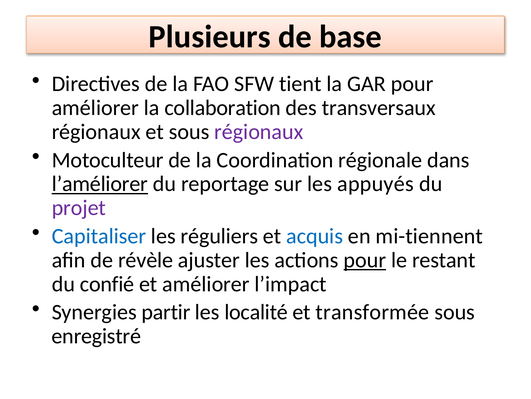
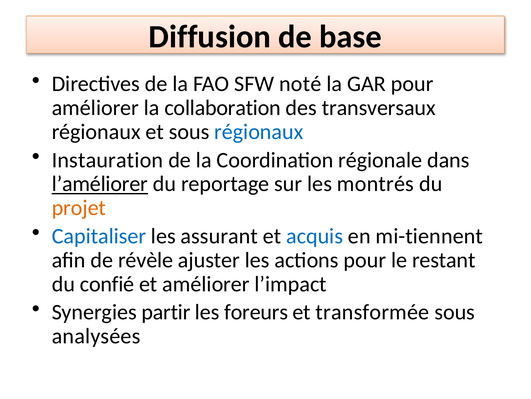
Plusieurs: Plusieurs -> Diffusion (210, 37)
tient: tient -> noté (300, 84)
régionaux colour: purple -> blue (259, 132)
Motoculteur: Motoculteur -> Instauration (108, 160)
appuyés: appuyés -> montrés (375, 184)
projet colour: purple -> orange (79, 208)
réguliers: réguliers -> assurant (219, 236)
pour underline: present -> none (365, 260)
localité: localité -> foreurs (256, 312)
enregistré: enregistré -> analysées (96, 336)
